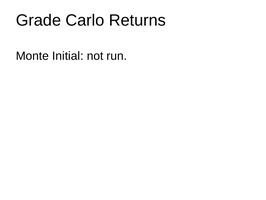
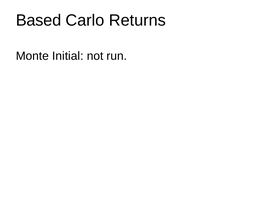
Grade: Grade -> Based (39, 20)
